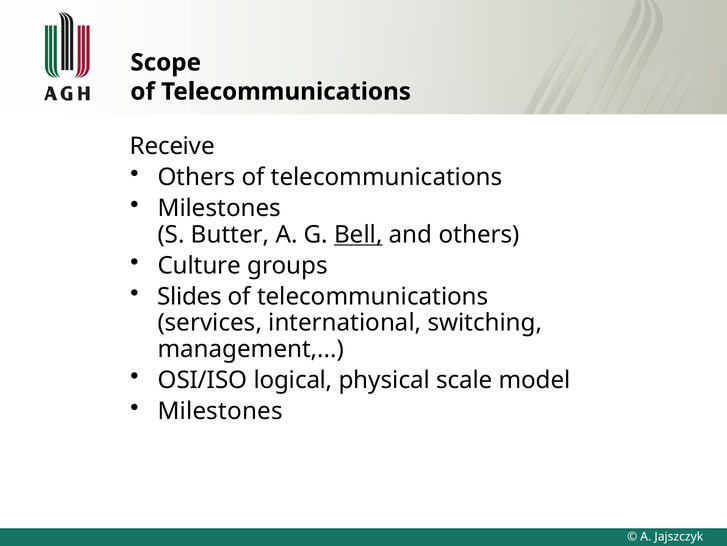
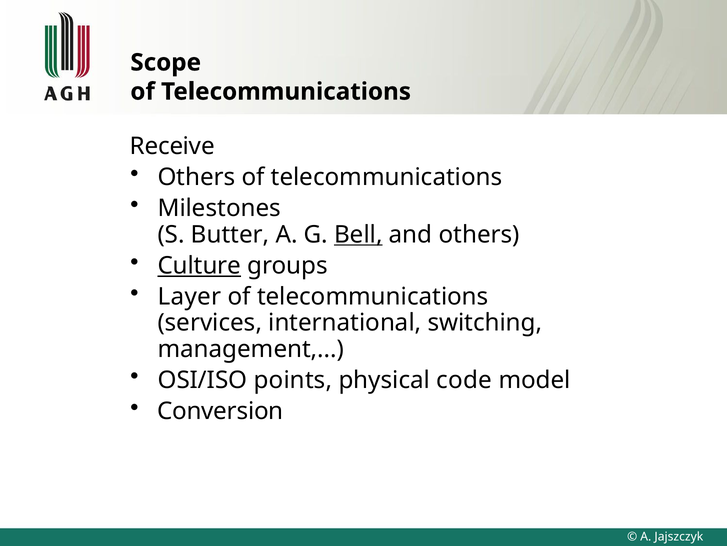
Culture underline: none -> present (199, 265)
Slides: Slides -> Layer (189, 296)
logical: logical -> points (293, 380)
scale: scale -> code (464, 380)
Milestones: Milestones -> Conversion (220, 411)
